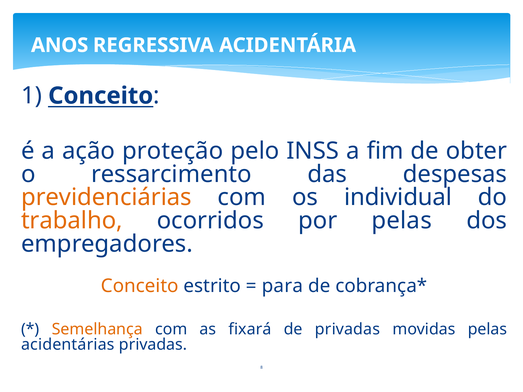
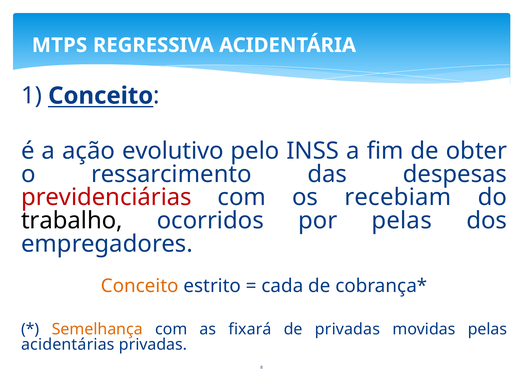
ANOS: ANOS -> MTPS (59, 45)
proteção: proteção -> evolutivo (173, 151)
previdenciárias colour: orange -> red (106, 198)
individual: individual -> recebiam (398, 198)
trabalho colour: orange -> black (72, 221)
para: para -> cada (282, 286)
